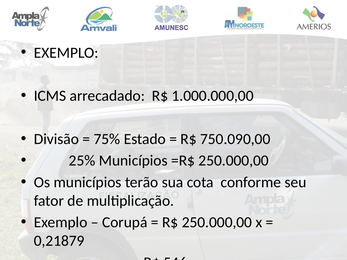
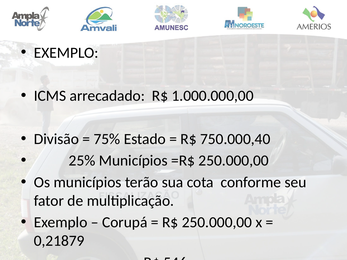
750.090,00: 750.090,00 -> 750.000,40 (235, 139)
